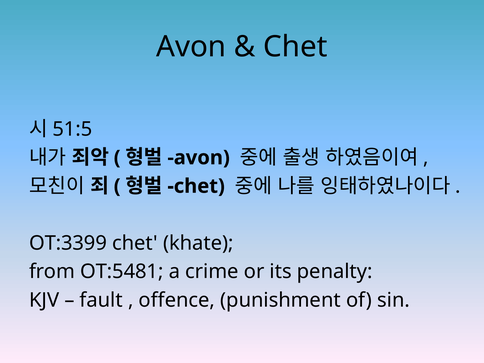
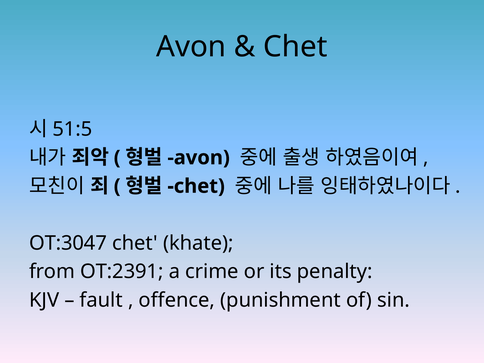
OT:3399: OT:3399 -> OT:3047 (68, 243)
OT:5481: OT:5481 -> OT:2391 (122, 272)
